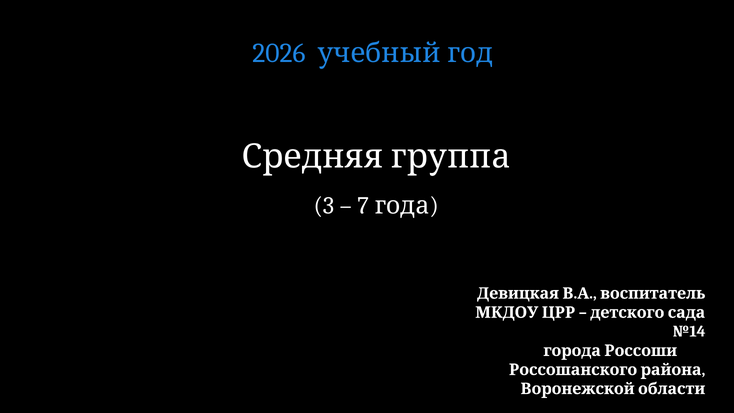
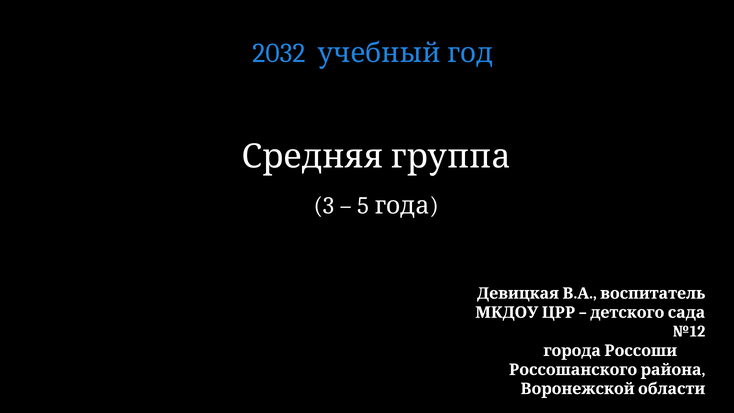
2026: 2026 -> 2032 (279, 53)
7: 7 -> 5 (363, 205)
№14: №14 -> №12 (689, 332)
